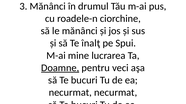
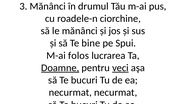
înalţ: înalţ -> bine (91, 43)
mine: mine -> folos (78, 56)
veci underline: none -> present (120, 68)
